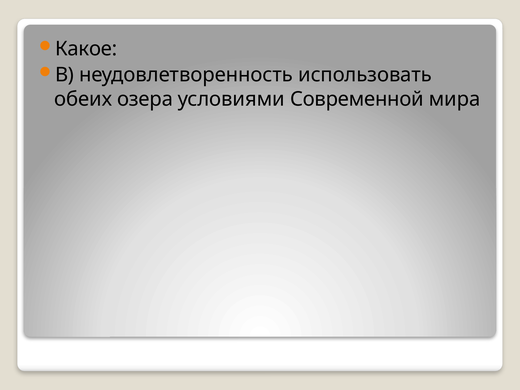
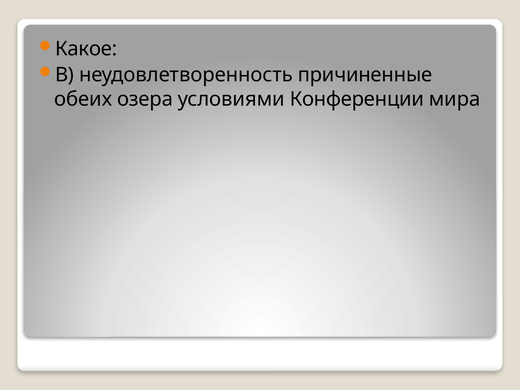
использовать: использовать -> причиненные (365, 75)
Современной: Современной -> Конференции (357, 99)
